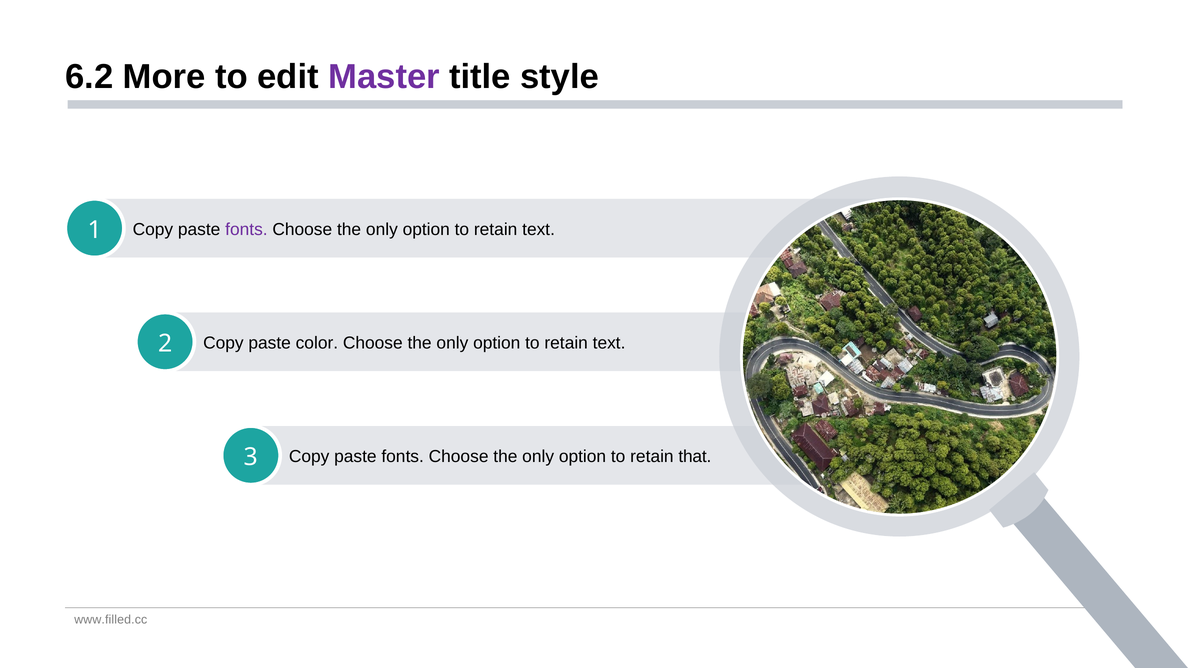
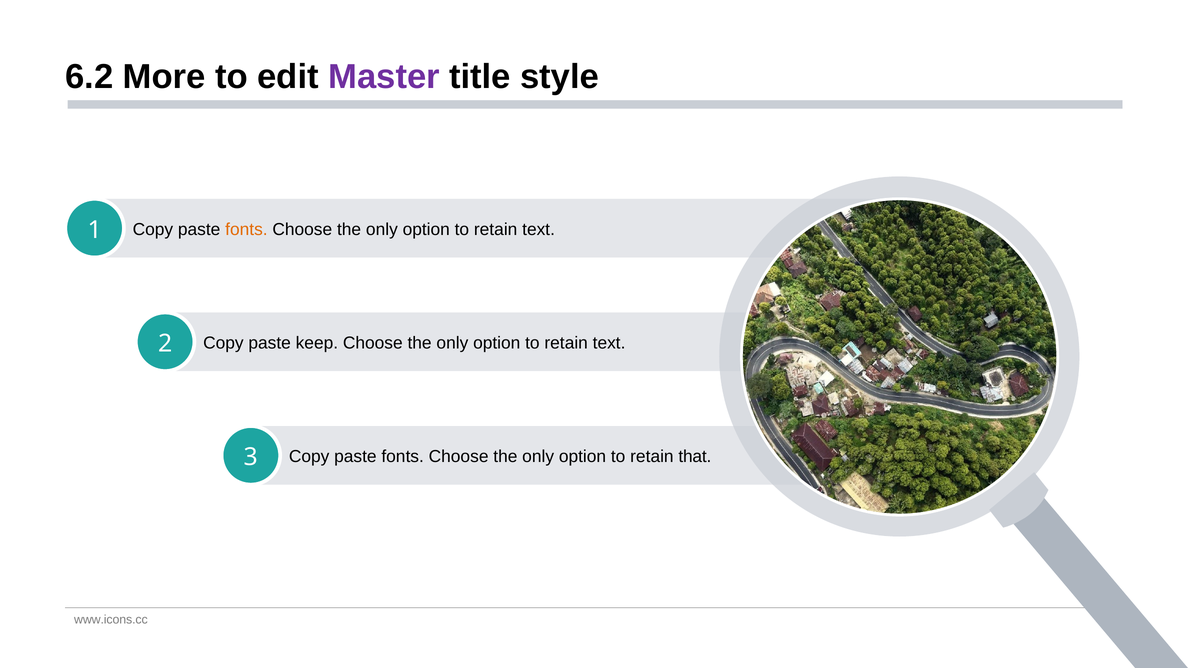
fonts colour: purple -> orange (246, 229)
color: color -> keep (317, 343)
www.filled.cc: www.filled.cc -> www.icons.cc (111, 620)
